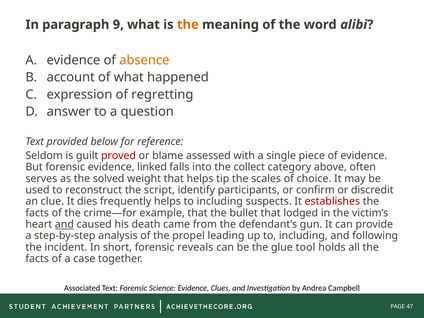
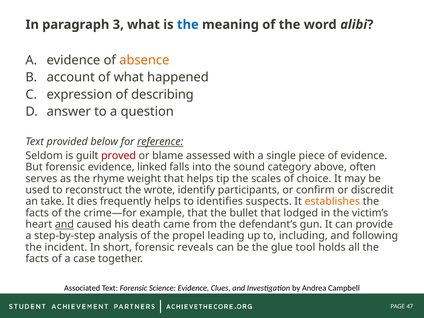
9: 9 -> 3 (118, 25)
the colour: orange -> blue (188, 25)
regretting: regretting -> describing (162, 94)
reference underline: none -> present (160, 142)
collect: collect -> sound (249, 167)
solved: solved -> rhyme (109, 179)
script: script -> wrote (160, 190)
clue: clue -> take (52, 201)
helps to including: including -> identifies (220, 201)
establishes colour: red -> orange (332, 201)
